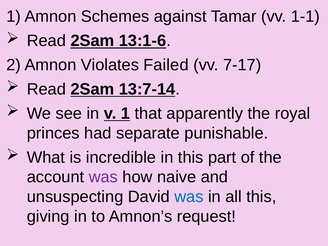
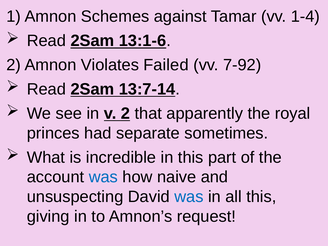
1-1: 1-1 -> 1-4 (305, 17)
7-17: 7-17 -> 7-92 (242, 65)
v 1: 1 -> 2 (125, 113)
punishable: punishable -> sometimes (226, 133)
was colour: purple -> blue (103, 177)
